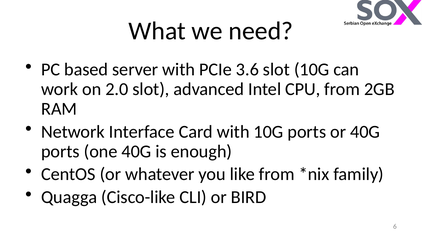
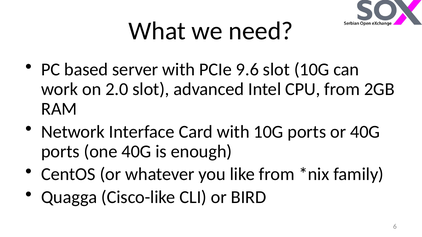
3.6: 3.6 -> 9.6 (247, 70)
